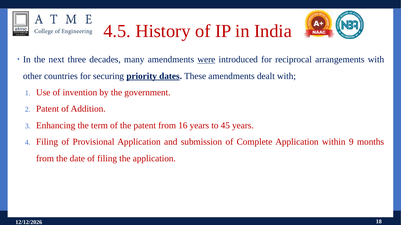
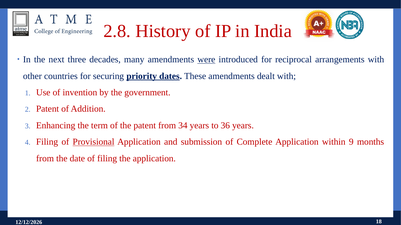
4.5: 4.5 -> 2.8 (117, 31)
16: 16 -> 34 (183, 126)
45: 45 -> 36 (225, 126)
Provisional underline: none -> present (94, 142)
